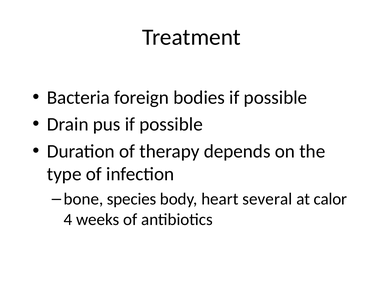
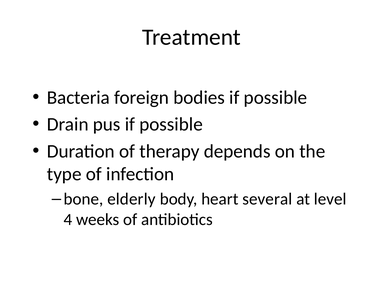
species: species -> elderly (131, 199)
calor: calor -> level (330, 199)
